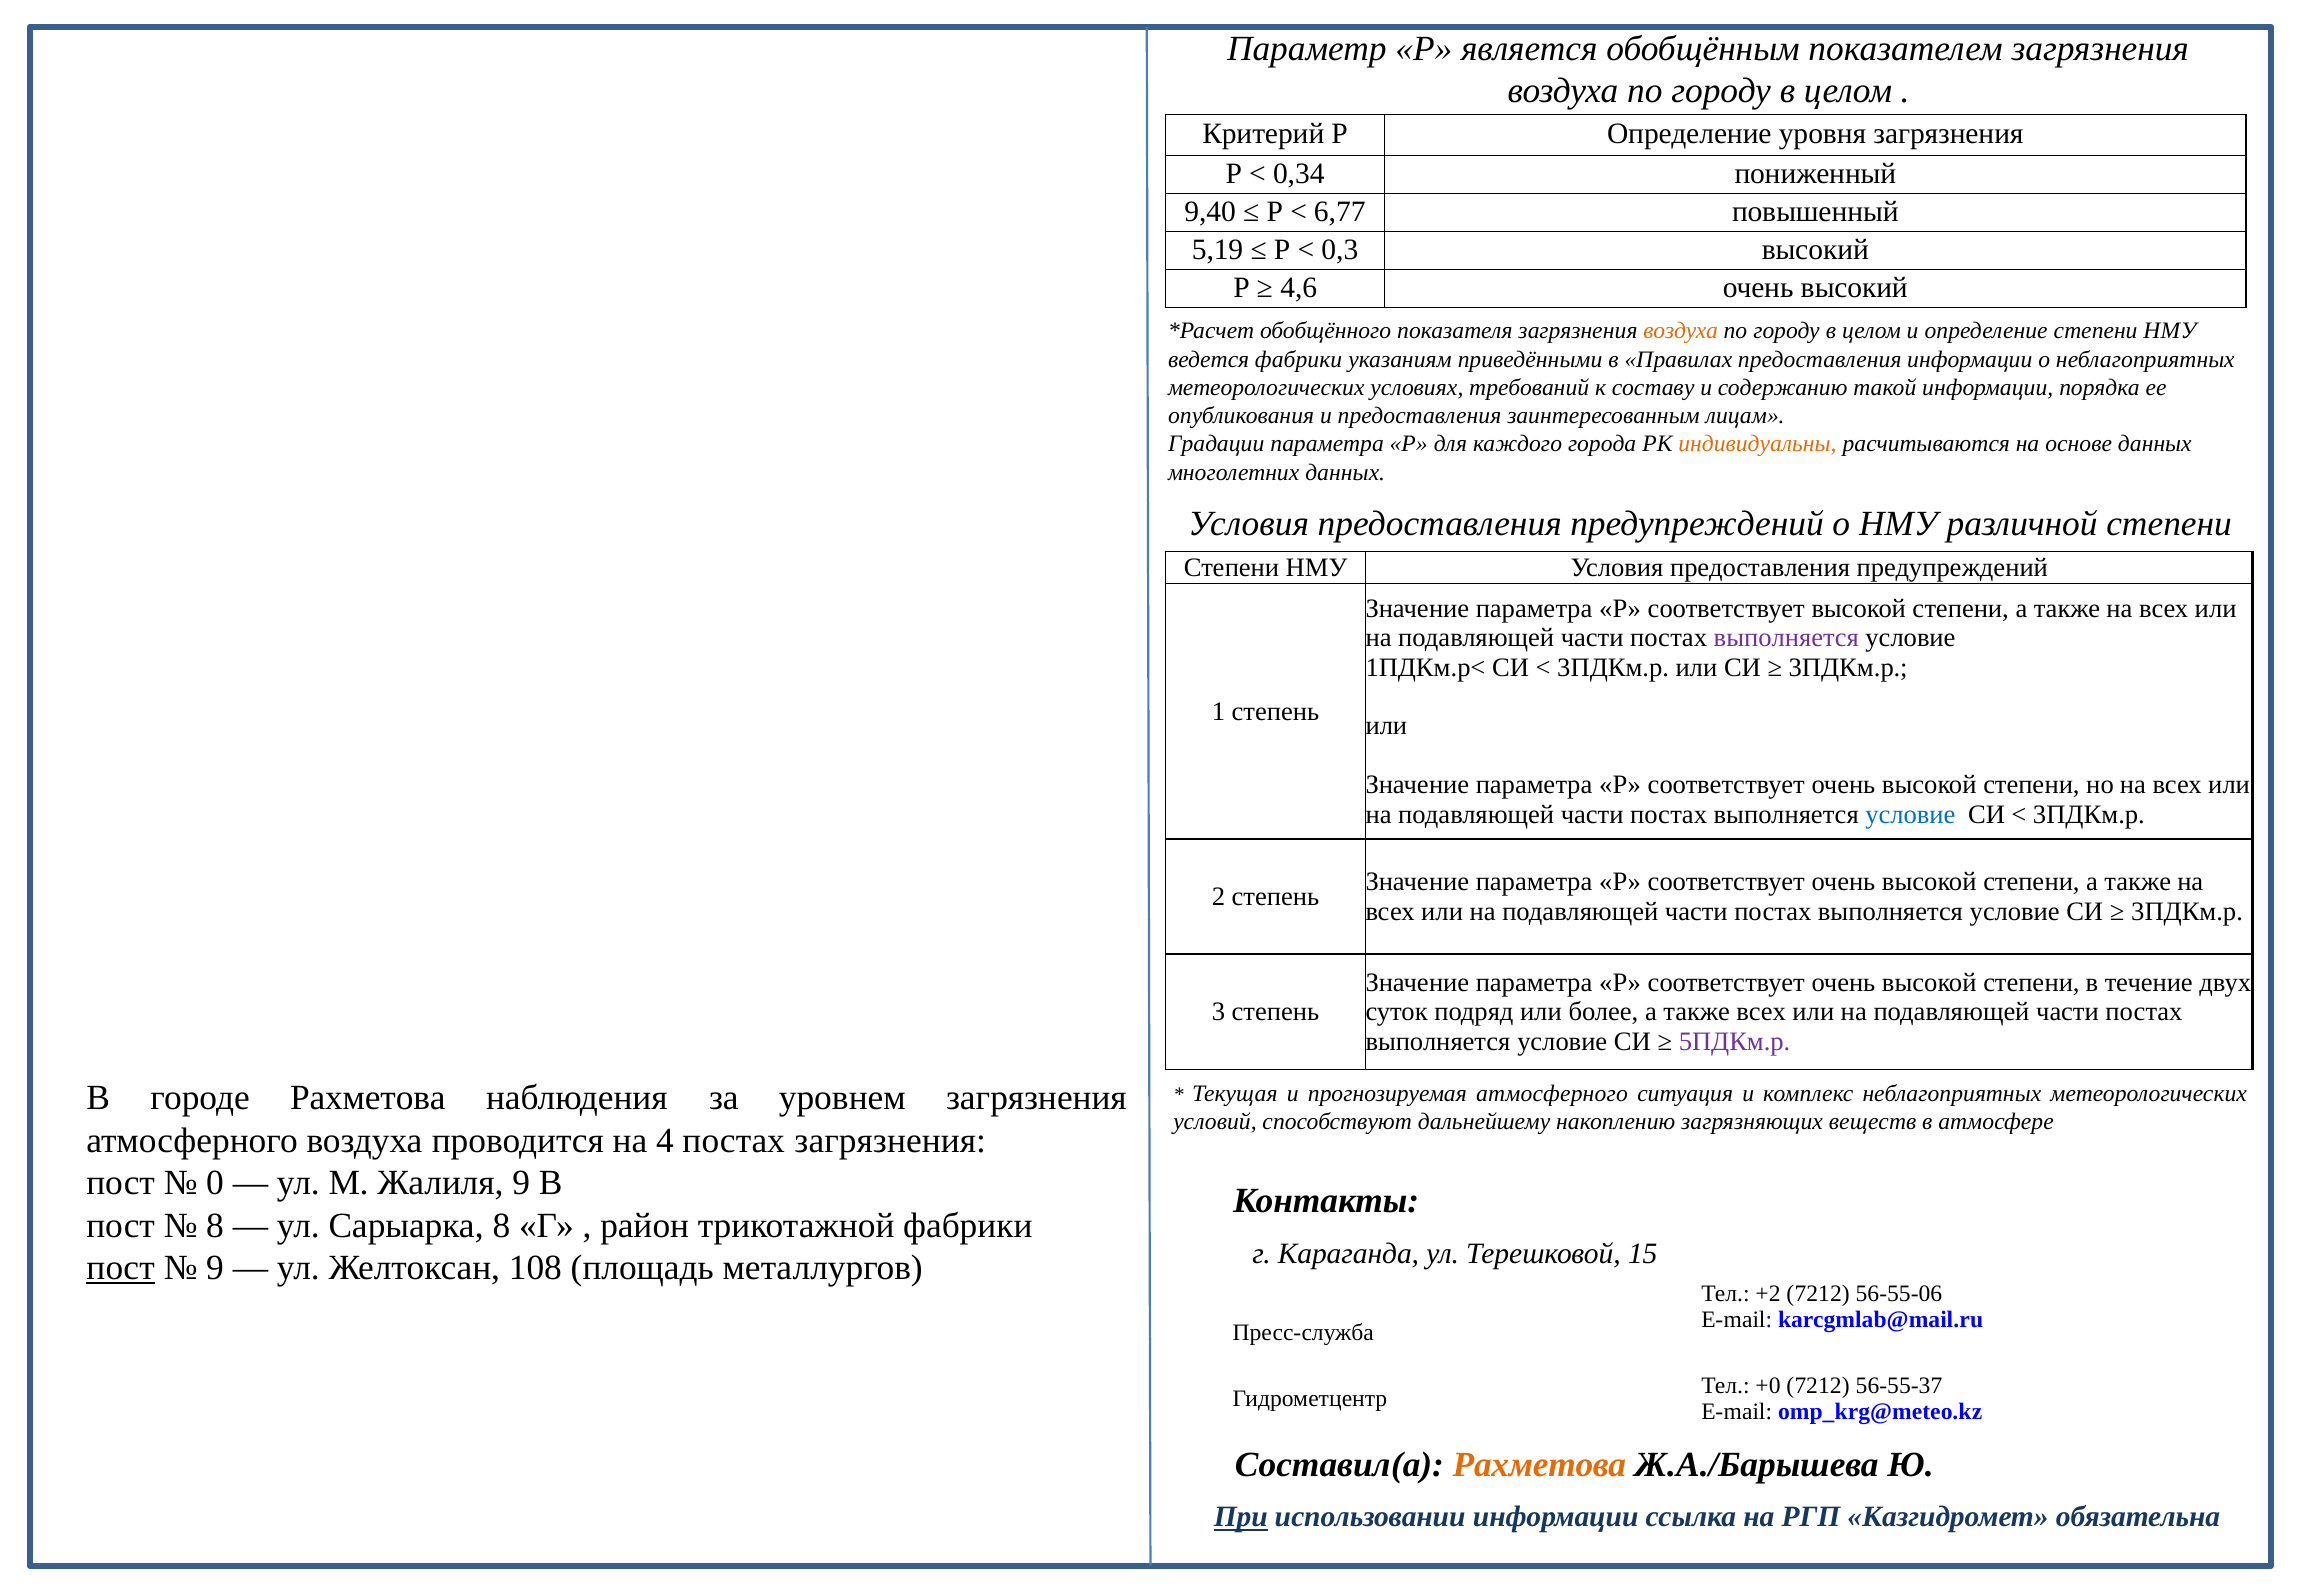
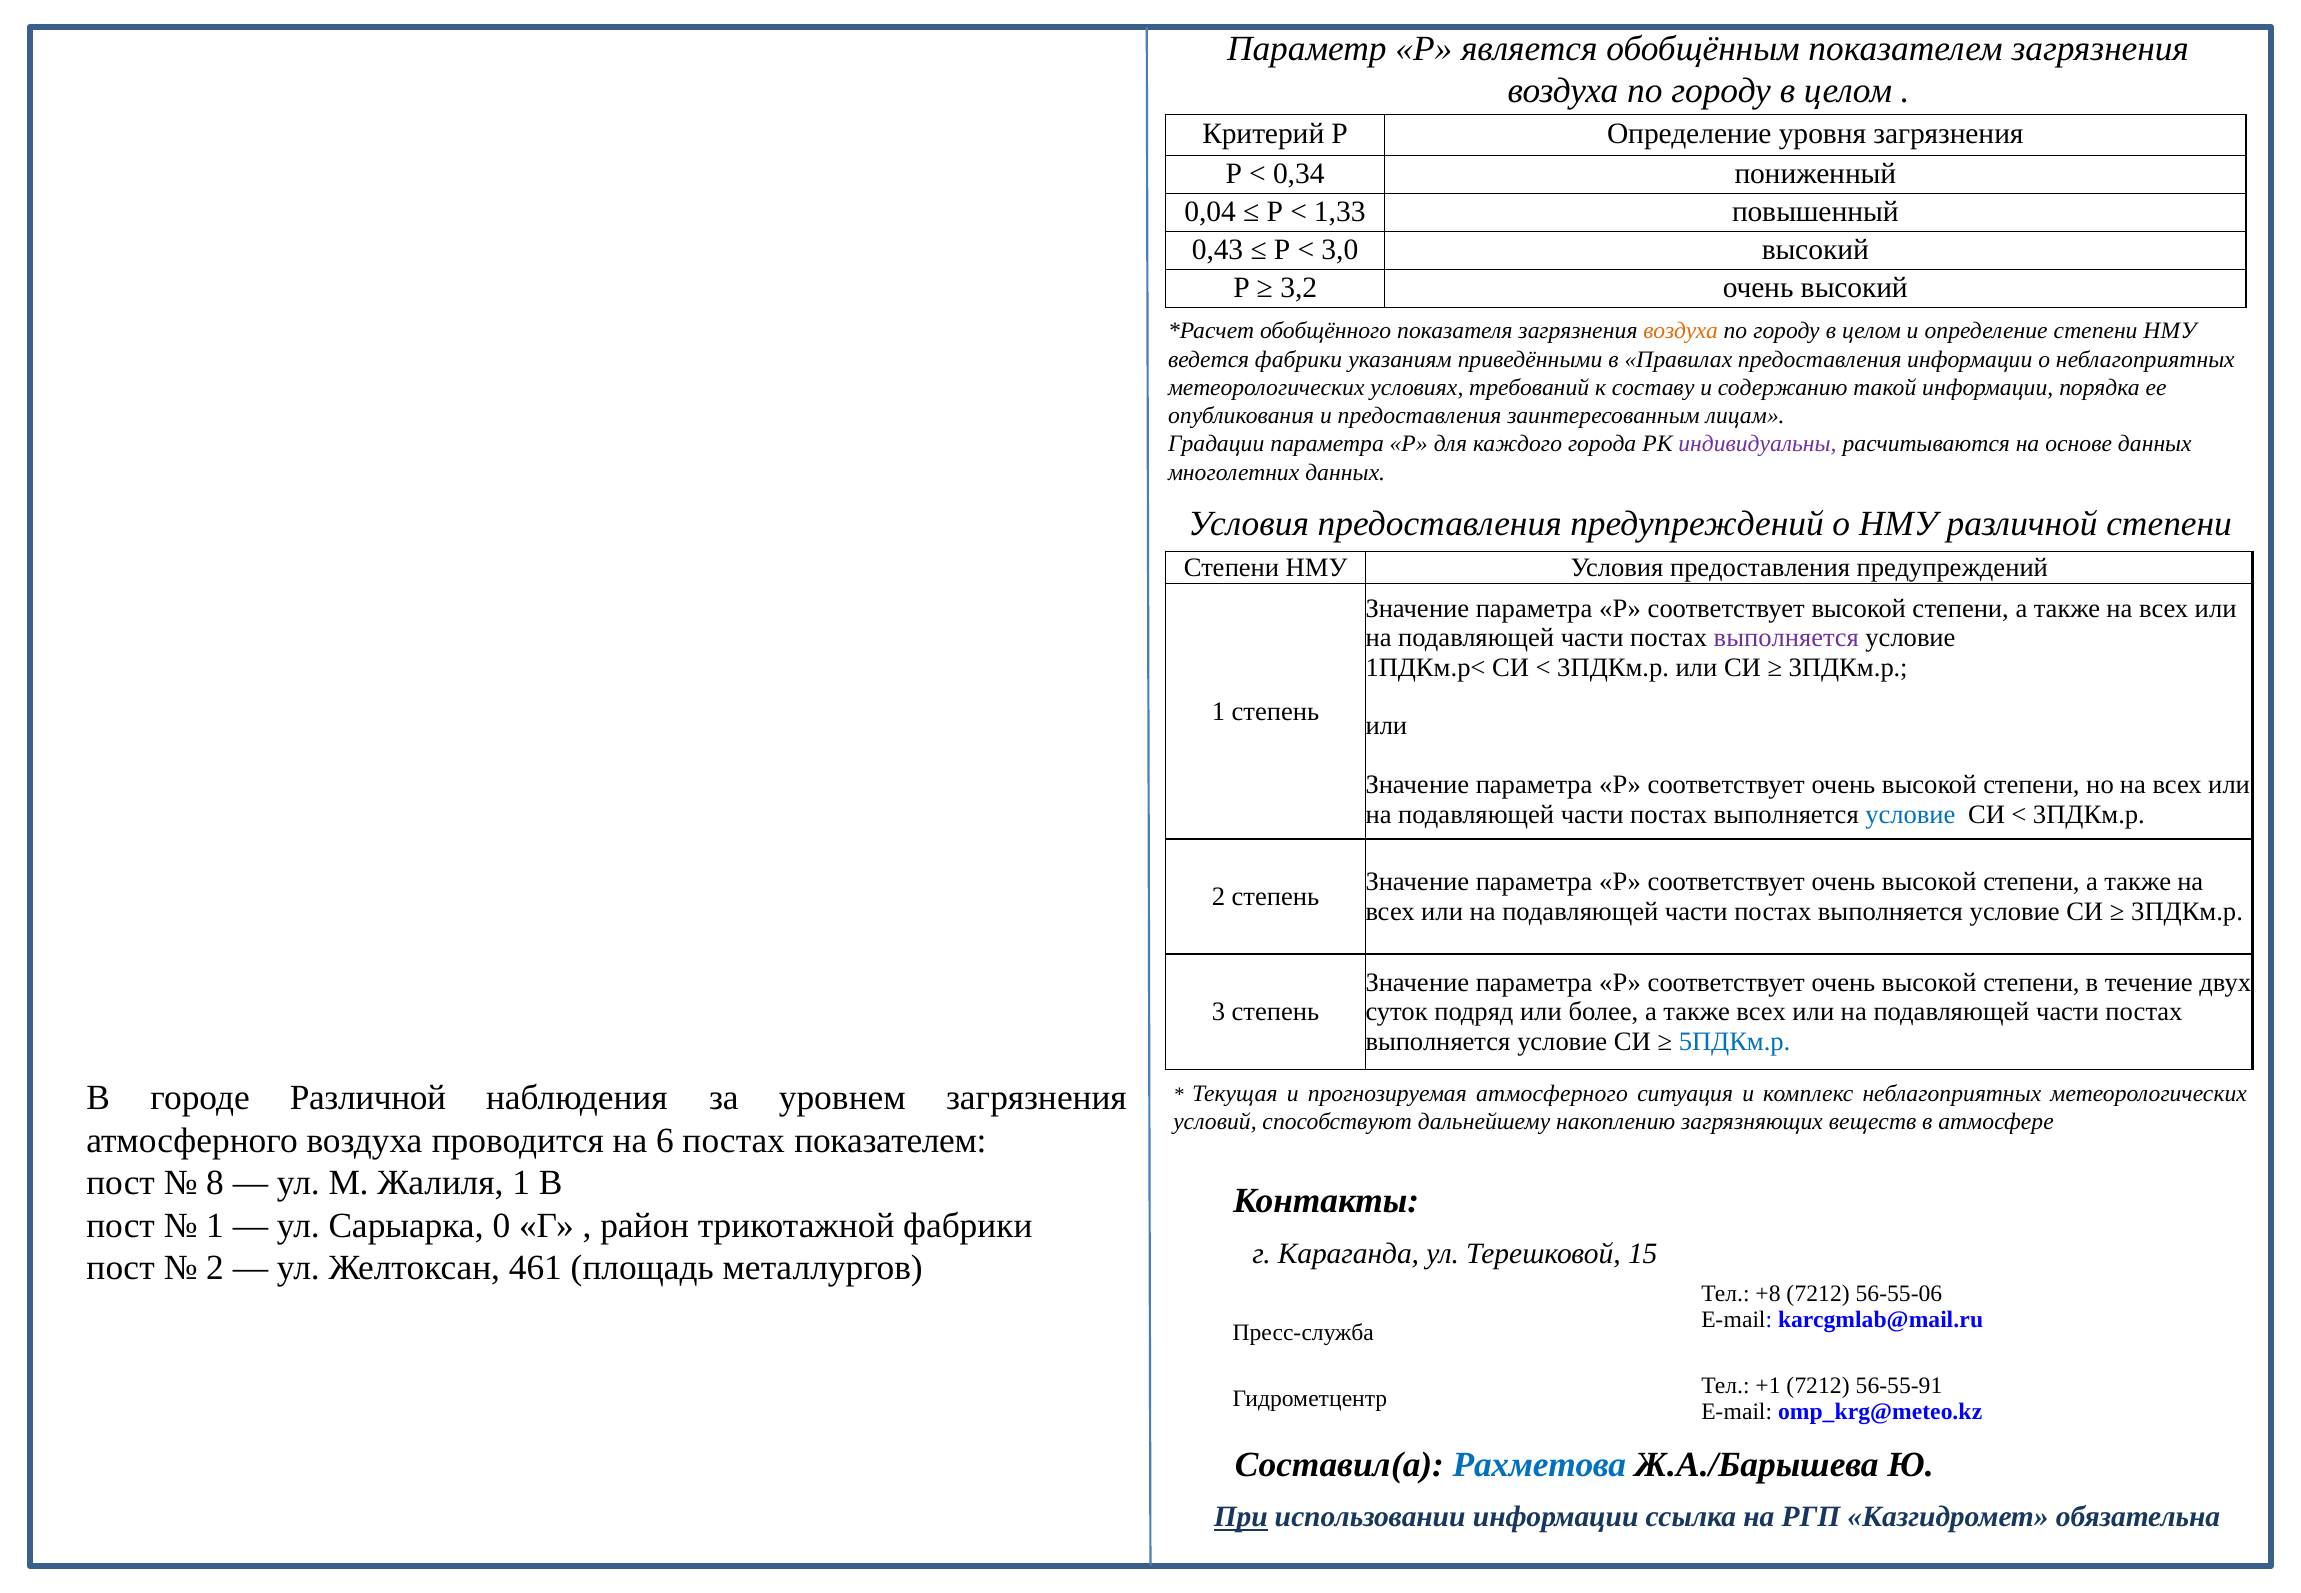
9,40: 9,40 -> 0,04 (1210, 212)
6,77: 6,77 -> 1,33 (1340, 212)
5,19: 5,19 -> 0,43 (1218, 250)
0,3: 0,3 -> 3,0 (1340, 250)
4,6: 4,6 -> 3,2 (1299, 288)
индивидуальны colour: orange -> purple (1757, 444)
5ПДКм.р colour: purple -> blue (1735, 1041)
городе Рахметова: Рахметова -> Различной (368, 1098)
4: 4 -> 6 (665, 1141)
постах загрязнения: загрязнения -> показателем (890, 1141)
0: 0 -> 8 (215, 1183)
Жалиля 9: 9 -> 1 (521, 1183)
8: 8 -> 1 (215, 1226)
Сарыарка 8: 8 -> 0 (501, 1226)
пост underline: present -> none (121, 1268)
9: 9 -> 2 (215, 1268)
108: 108 -> 461 (535, 1268)
+2: +2 -> +8 (1768, 1294)
+0: +0 -> +1 (1768, 1386)
56-55-37: 56-55-37 -> 56-55-91 (1899, 1386)
Рахметова colour: orange -> blue (1539, 1465)
